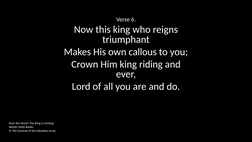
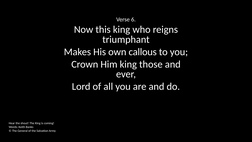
riding: riding -> those (151, 64)
